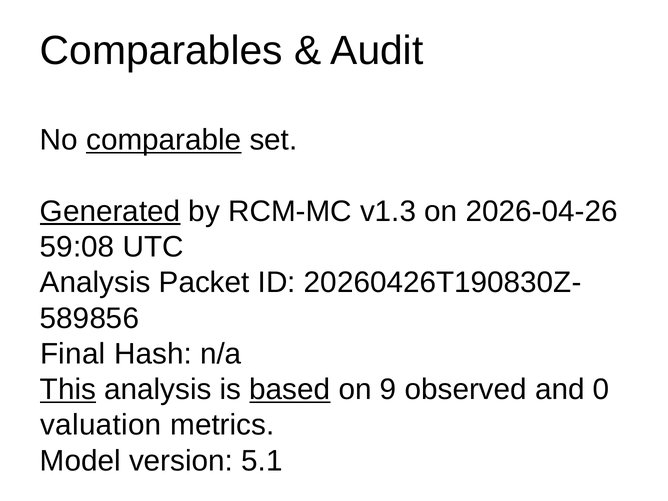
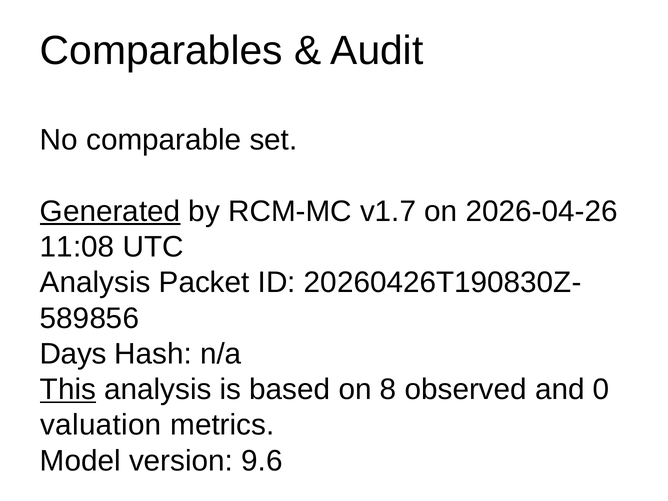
comparable underline: present -> none (164, 140)
v1.3: v1.3 -> v1.7 (388, 211)
59:08: 59:08 -> 11:08 (77, 247)
Final: Final -> Days (73, 354)
based underline: present -> none (290, 390)
9: 9 -> 8 (388, 390)
5.1: 5.1 -> 9.6 (262, 461)
